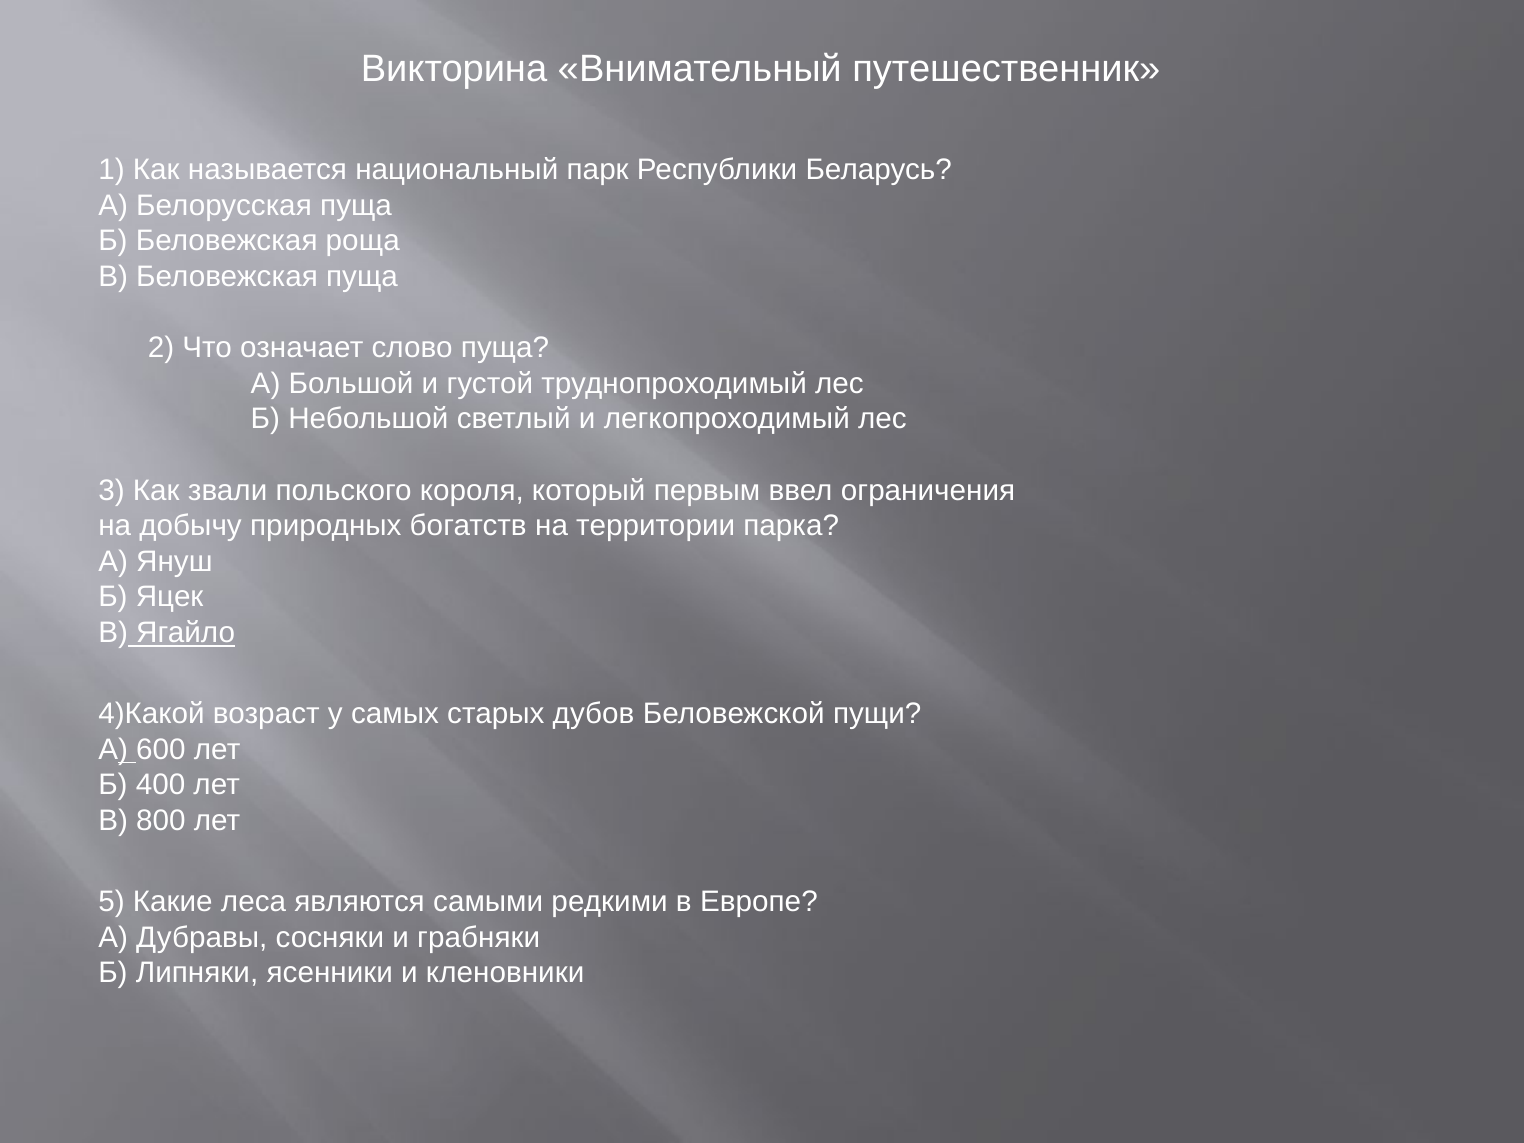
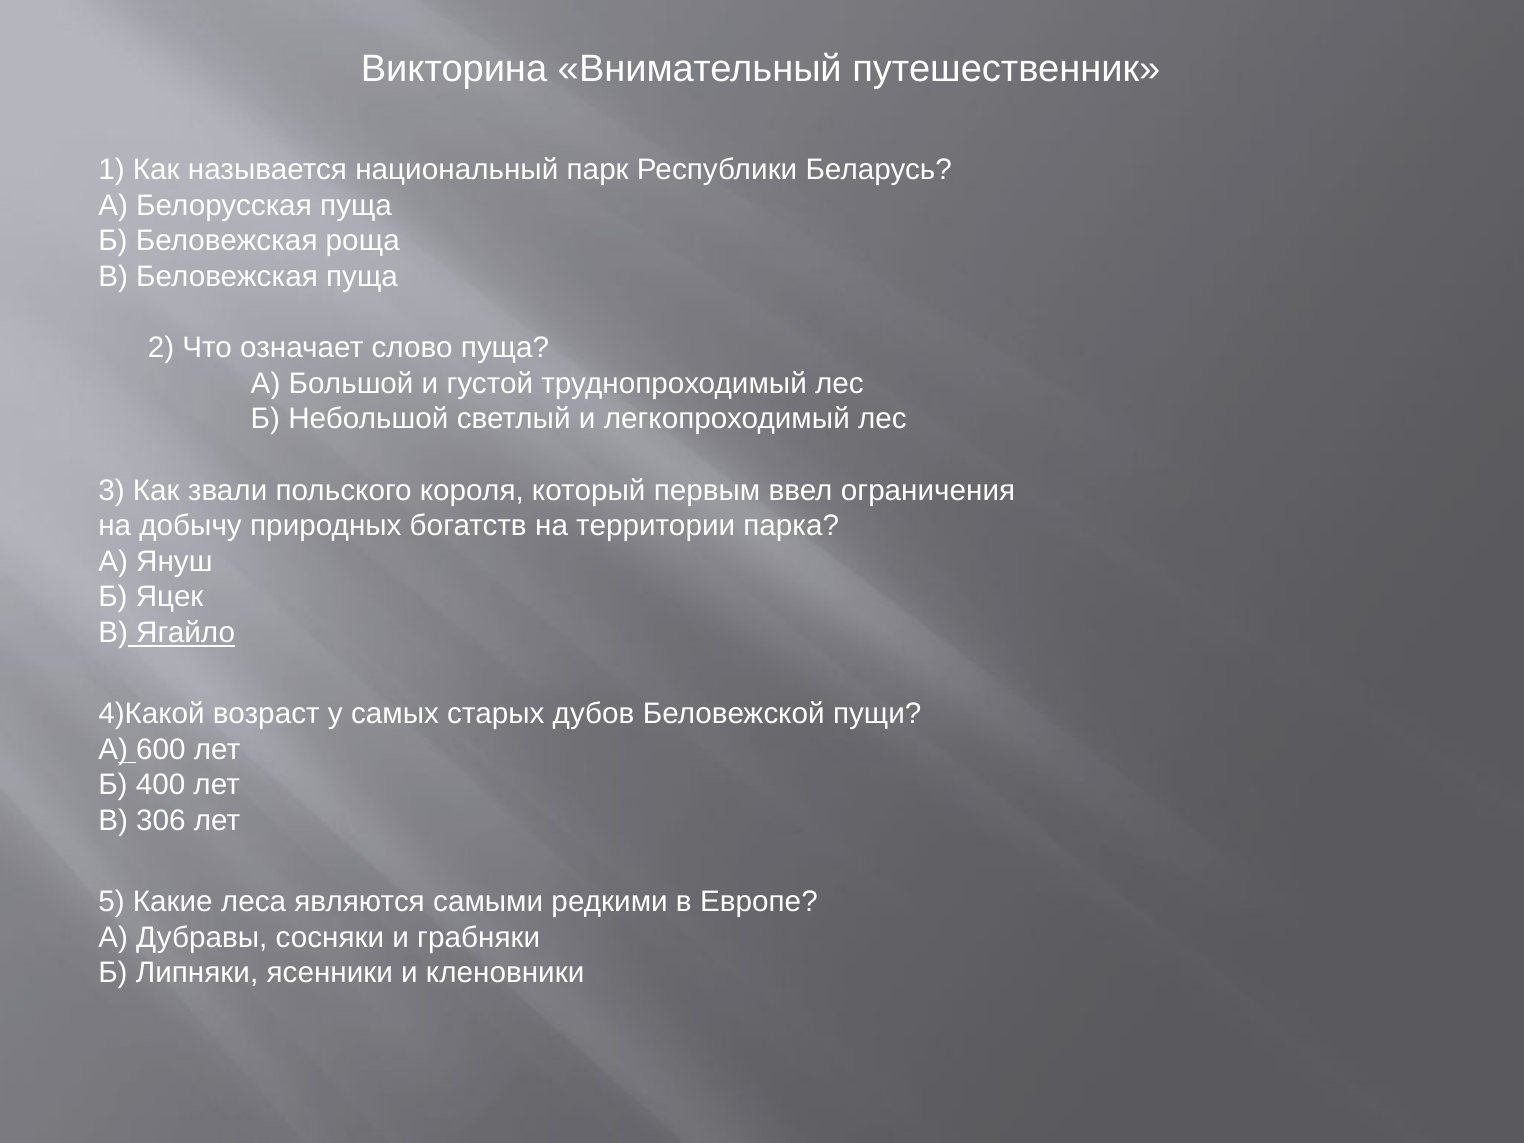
800: 800 -> 306 (161, 821)
